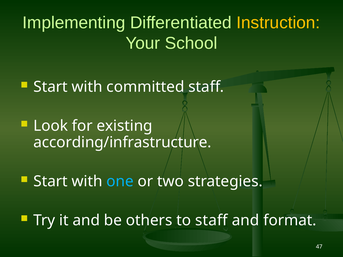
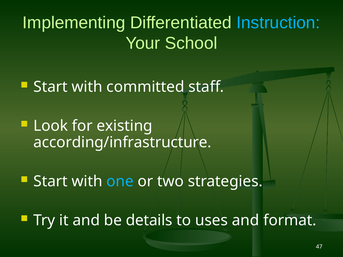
Instruction colour: yellow -> light blue (278, 23)
others: others -> details (149, 221)
to staff: staff -> uses (211, 221)
